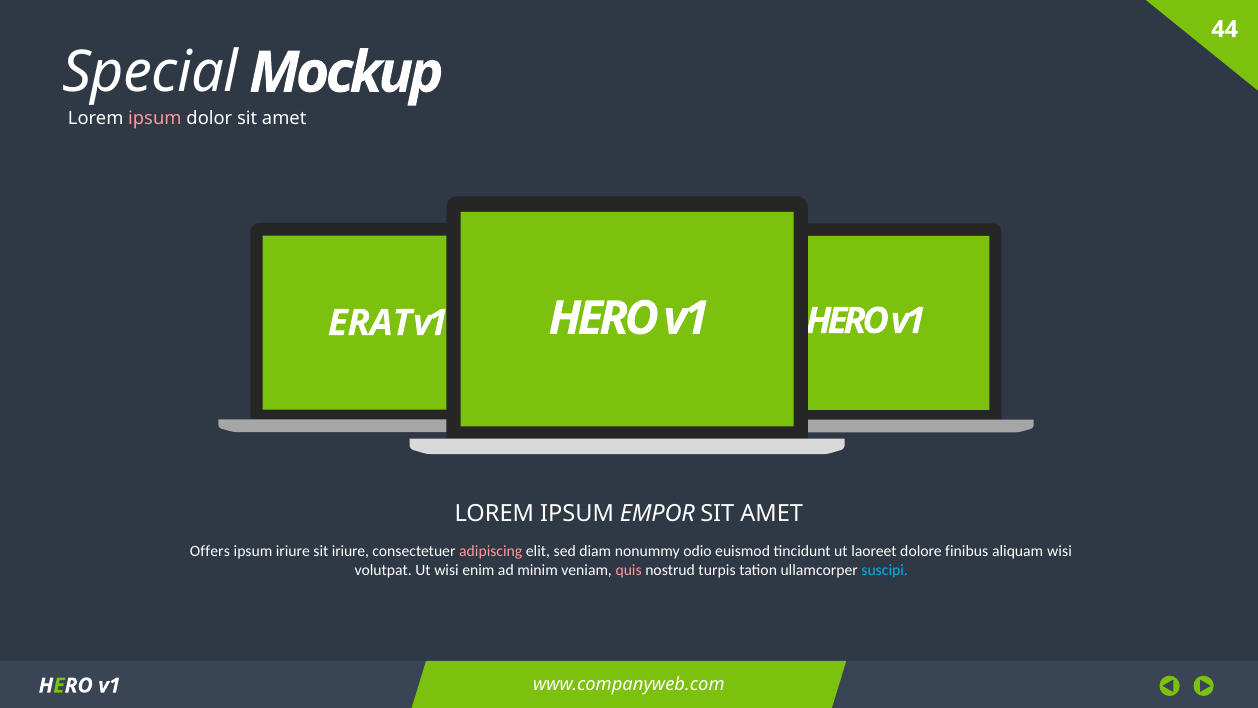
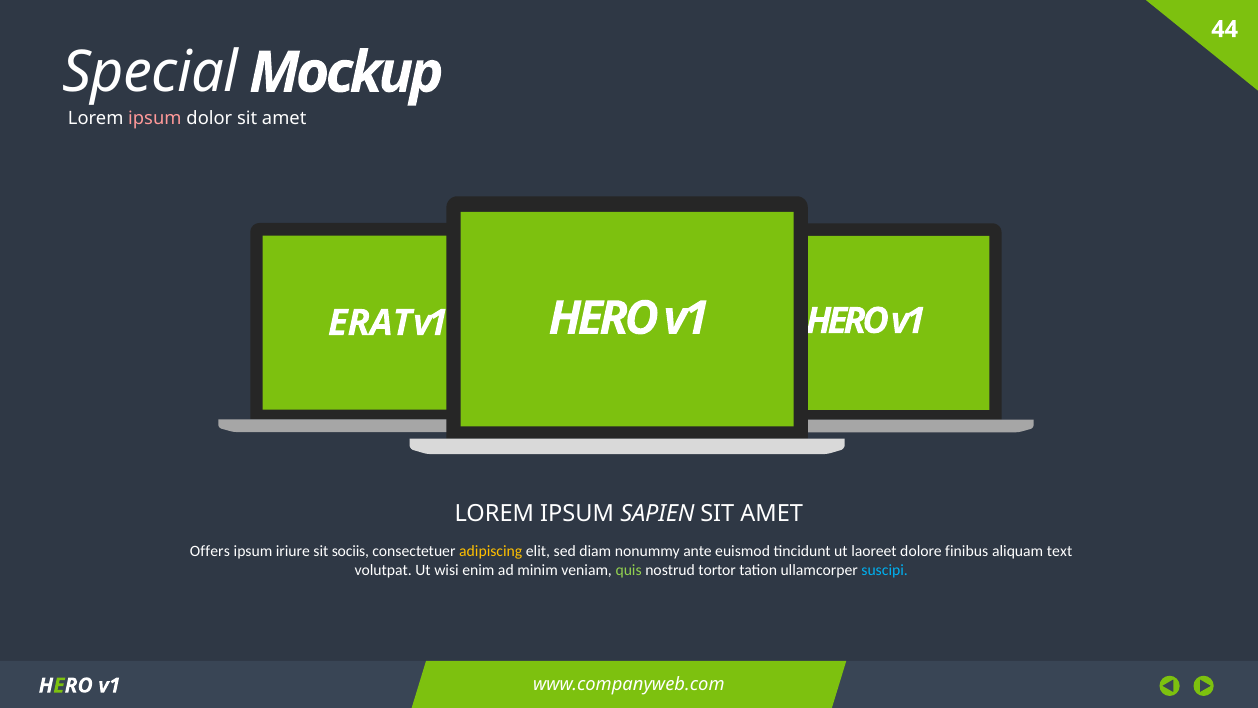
EMPOR: EMPOR -> SAPIEN (657, 513)
sit iriure: iriure -> sociis (350, 551)
adipiscing colour: pink -> yellow (491, 551)
odio: odio -> ante (698, 551)
aliquam wisi: wisi -> text (1060, 551)
quis colour: pink -> light green (629, 570)
turpis: turpis -> tortor (717, 570)
